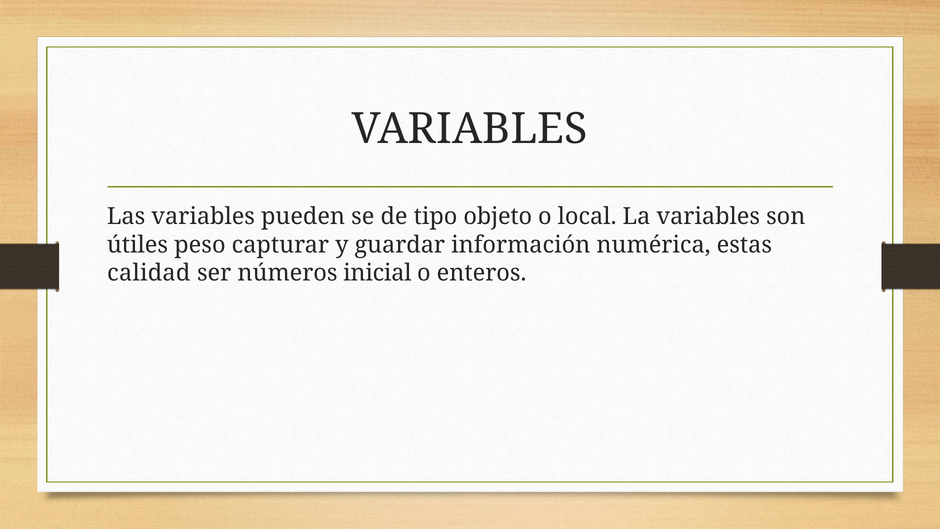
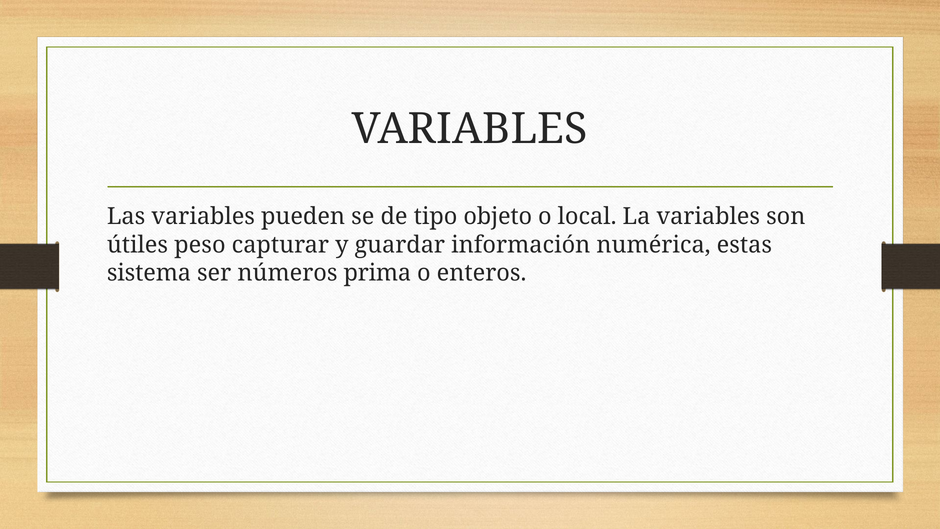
calidad: calidad -> sistema (149, 273)
inicial: inicial -> prima (377, 273)
